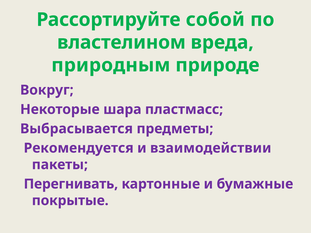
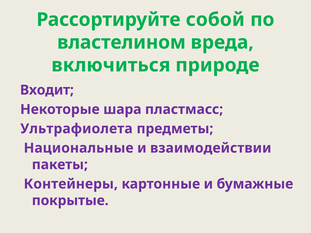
природным: природным -> включиться (111, 65)
Вокруг: Вокруг -> Входит (47, 90)
Выбрасывается: Выбрасывается -> Ультрафиолета (76, 129)
Рекомендуется: Рекомендуется -> Национальные (79, 148)
Перегнивать: Перегнивать -> Контейнеры (71, 184)
